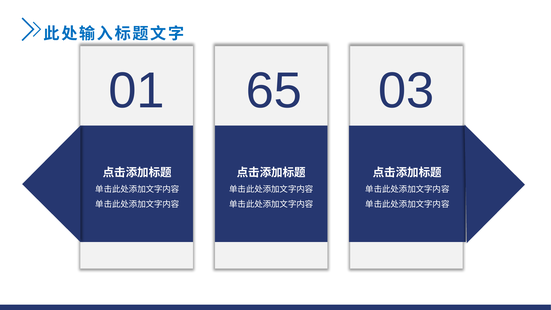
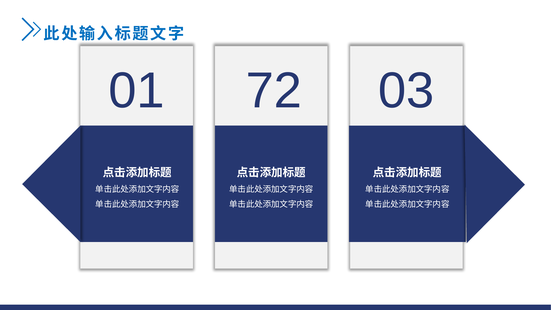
65: 65 -> 72 (274, 91)
